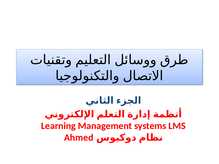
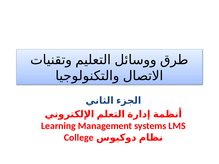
Ahmed: Ahmed -> College (79, 138)
